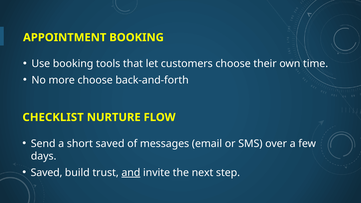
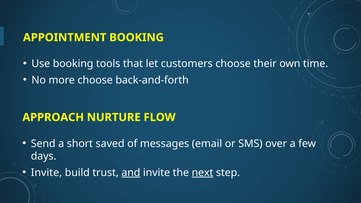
CHECKLIST: CHECKLIST -> APPROACH (53, 117)
Saved: Saved -> Invite (46, 173)
next underline: none -> present (203, 173)
